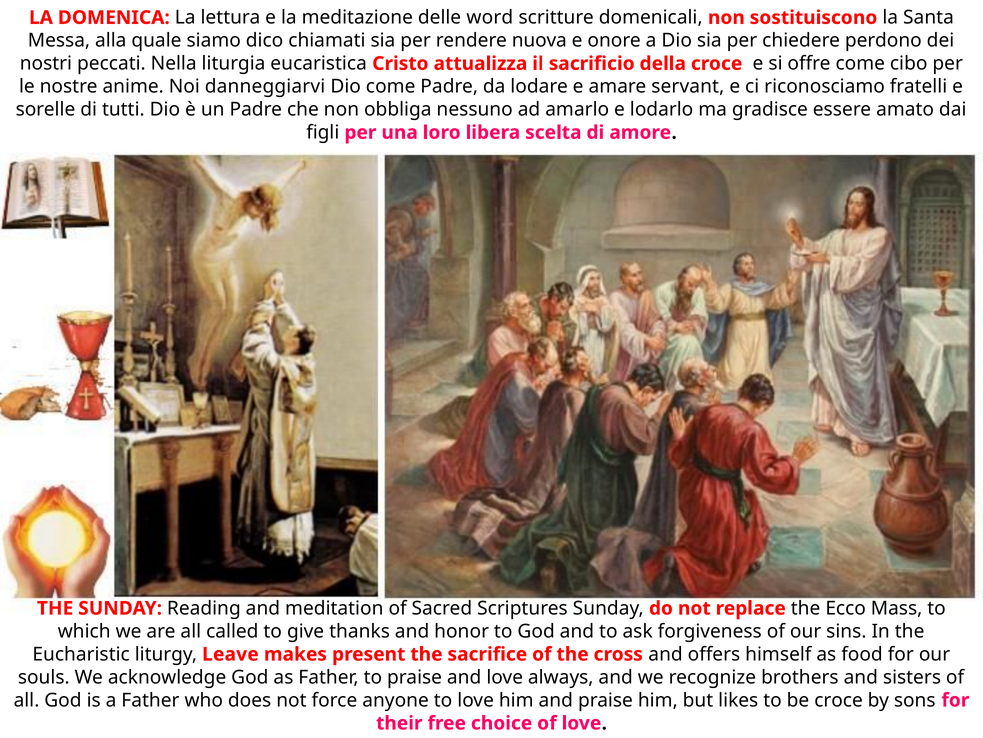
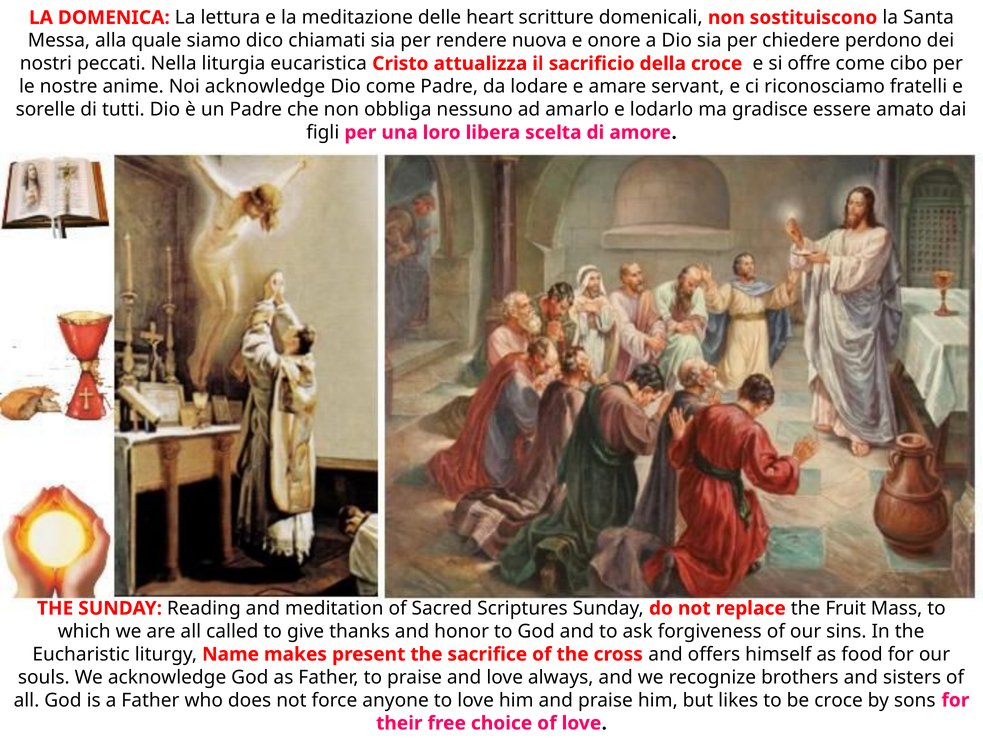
word: word -> heart (490, 18)
Noi danneggiarvi: danneggiarvi -> acknowledge (265, 86)
Ecco: Ecco -> Fruit (846, 608)
Leave: Leave -> Name (231, 654)
